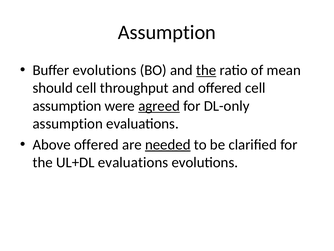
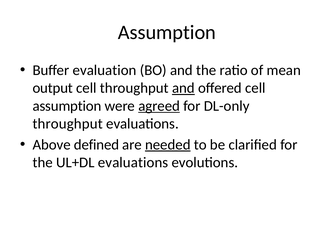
Buffer evolutions: evolutions -> evaluation (105, 70)
the underline: present -> none (206, 70)
should: should -> output (53, 88)
and underline: none -> present (183, 88)
assumption: assumption -> throughput (68, 124)
Above offered: offered -> defined (96, 144)
